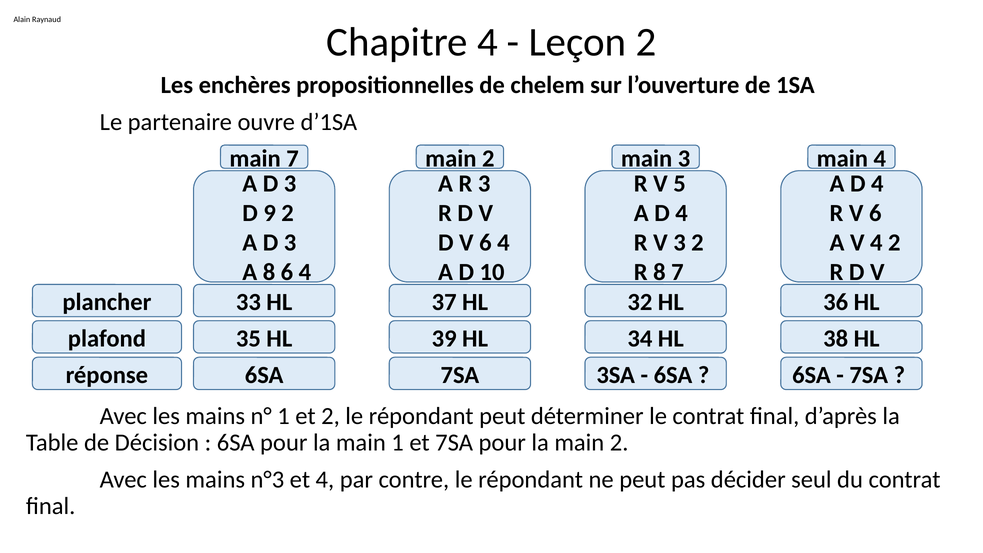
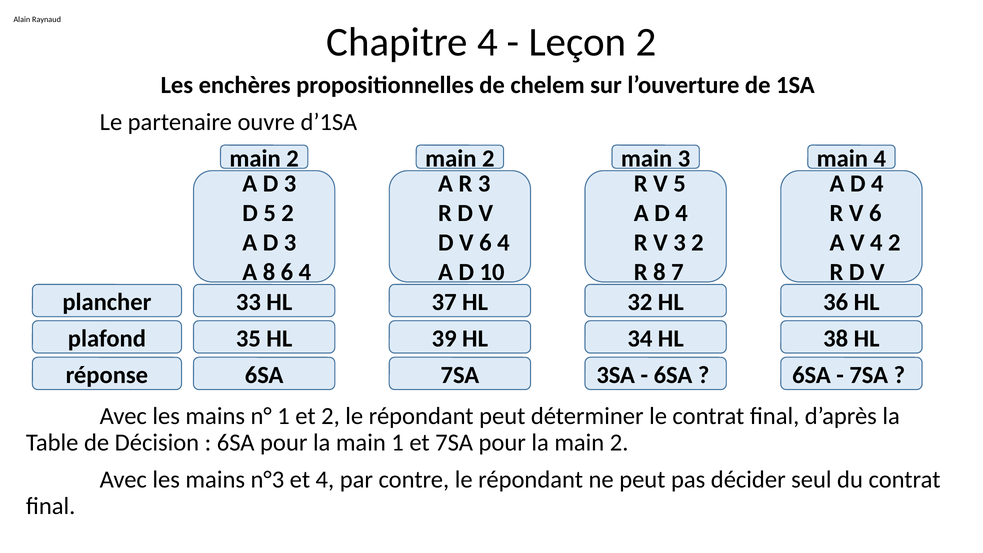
7: 7 -> 2 (293, 158)
9: 9 -> 5 (270, 213)
